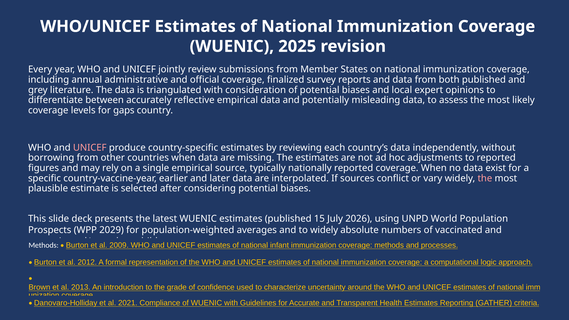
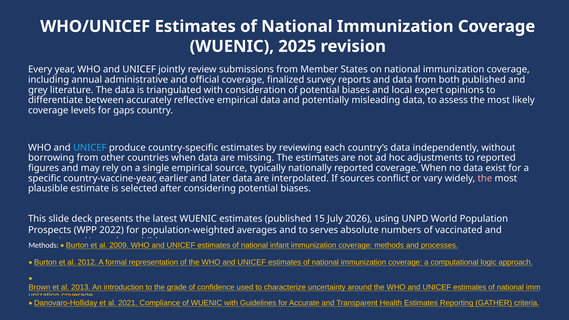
UNICEF colour: pink -> light blue (90, 148)
2029: 2029 -> 2022 (112, 230)
to widely: widely -> serves (324, 230)
